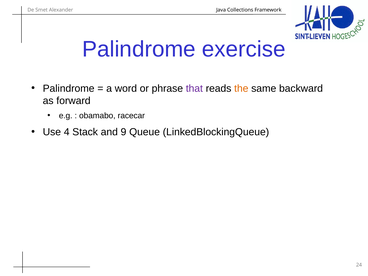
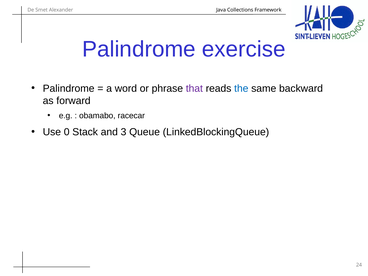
the colour: orange -> blue (241, 88)
4: 4 -> 0 (67, 132)
9: 9 -> 3 (124, 132)
